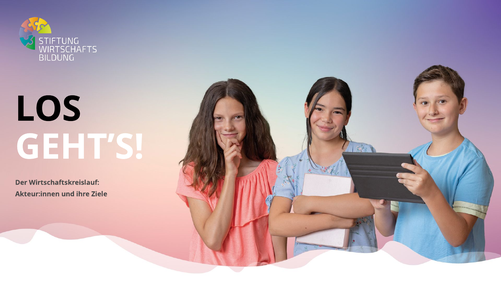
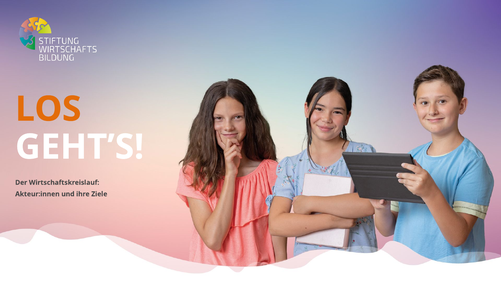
LOS colour: black -> orange (48, 109)
